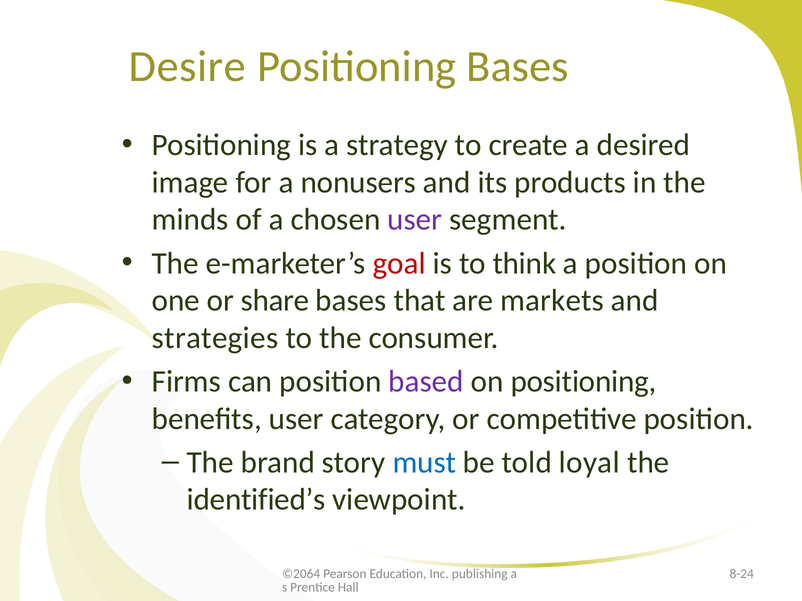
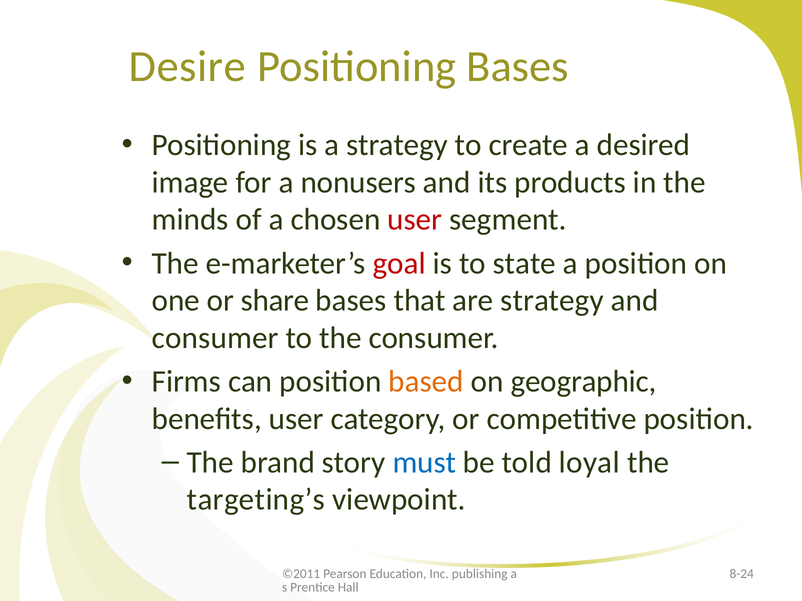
user colour: purple -> red (415, 220)
think: think -> state (524, 263)
are markets: markets -> strategy (552, 301)
strategies: strategies -> consumer (215, 338)
based colour: purple -> orange (426, 382)
on positioning: positioning -> geographic (584, 382)
identified’s: identified’s -> targeting’s (256, 500)
©2064: ©2064 -> ©2011 (301, 574)
